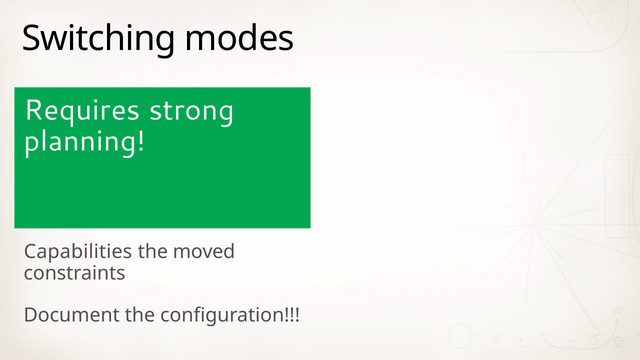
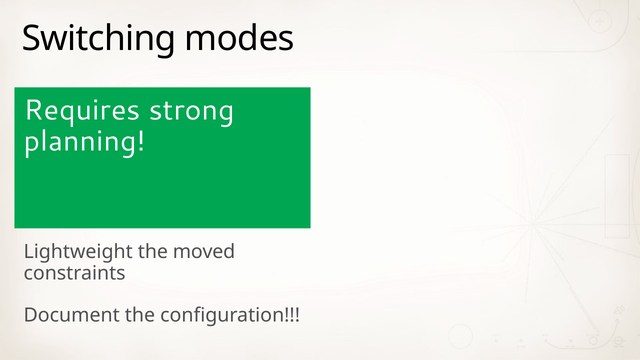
Capabilities: Capabilities -> Lightweight (78, 252)
